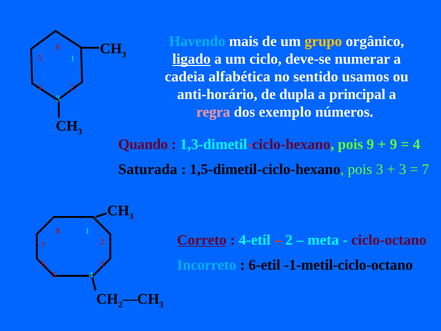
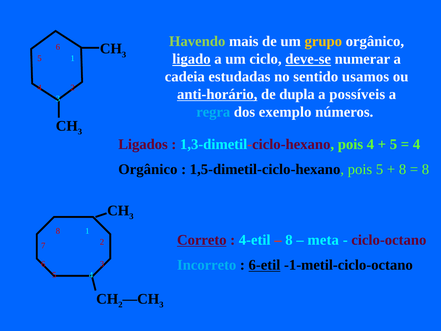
Havendo colour: light blue -> light green (197, 41)
deve-se underline: none -> present (308, 59)
alfabética: alfabética -> estudadas (239, 77)
anti-horário underline: none -> present (217, 94)
principal: principal -> possíveis (357, 94)
regra colour: pink -> light blue (213, 112)
Quando: Quando -> Ligados (143, 144)
pois 9: 9 -> 4 (370, 144)
9: 9 -> 5 (393, 144)
Saturada: Saturada -> Orgânico (148, 169)
pois 3: 3 -> 5 (380, 169)
3: 3 -> 8 (403, 169)
7: 7 -> 8 (425, 169)
2: 2 -> 8 (289, 240)
6-etil underline: none -> present (264, 265)
